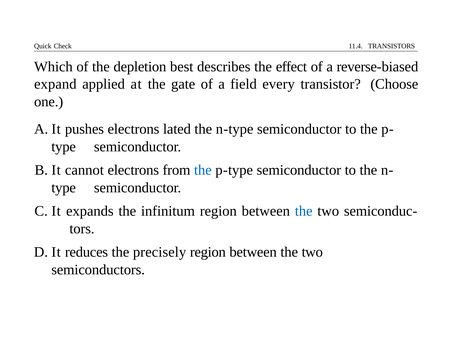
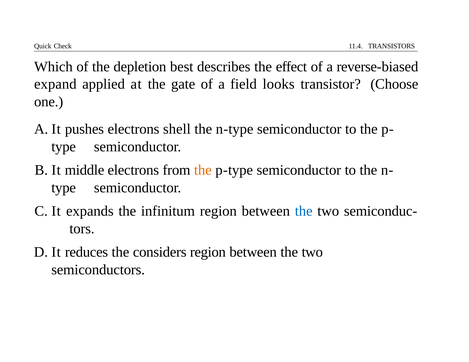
every: every -> looks (279, 84)
lated: lated -> shell (177, 129)
cannot: cannot -> middle (85, 170)
the colour: blue -> orange (203, 170)
precisely: precisely -> considers (160, 252)
